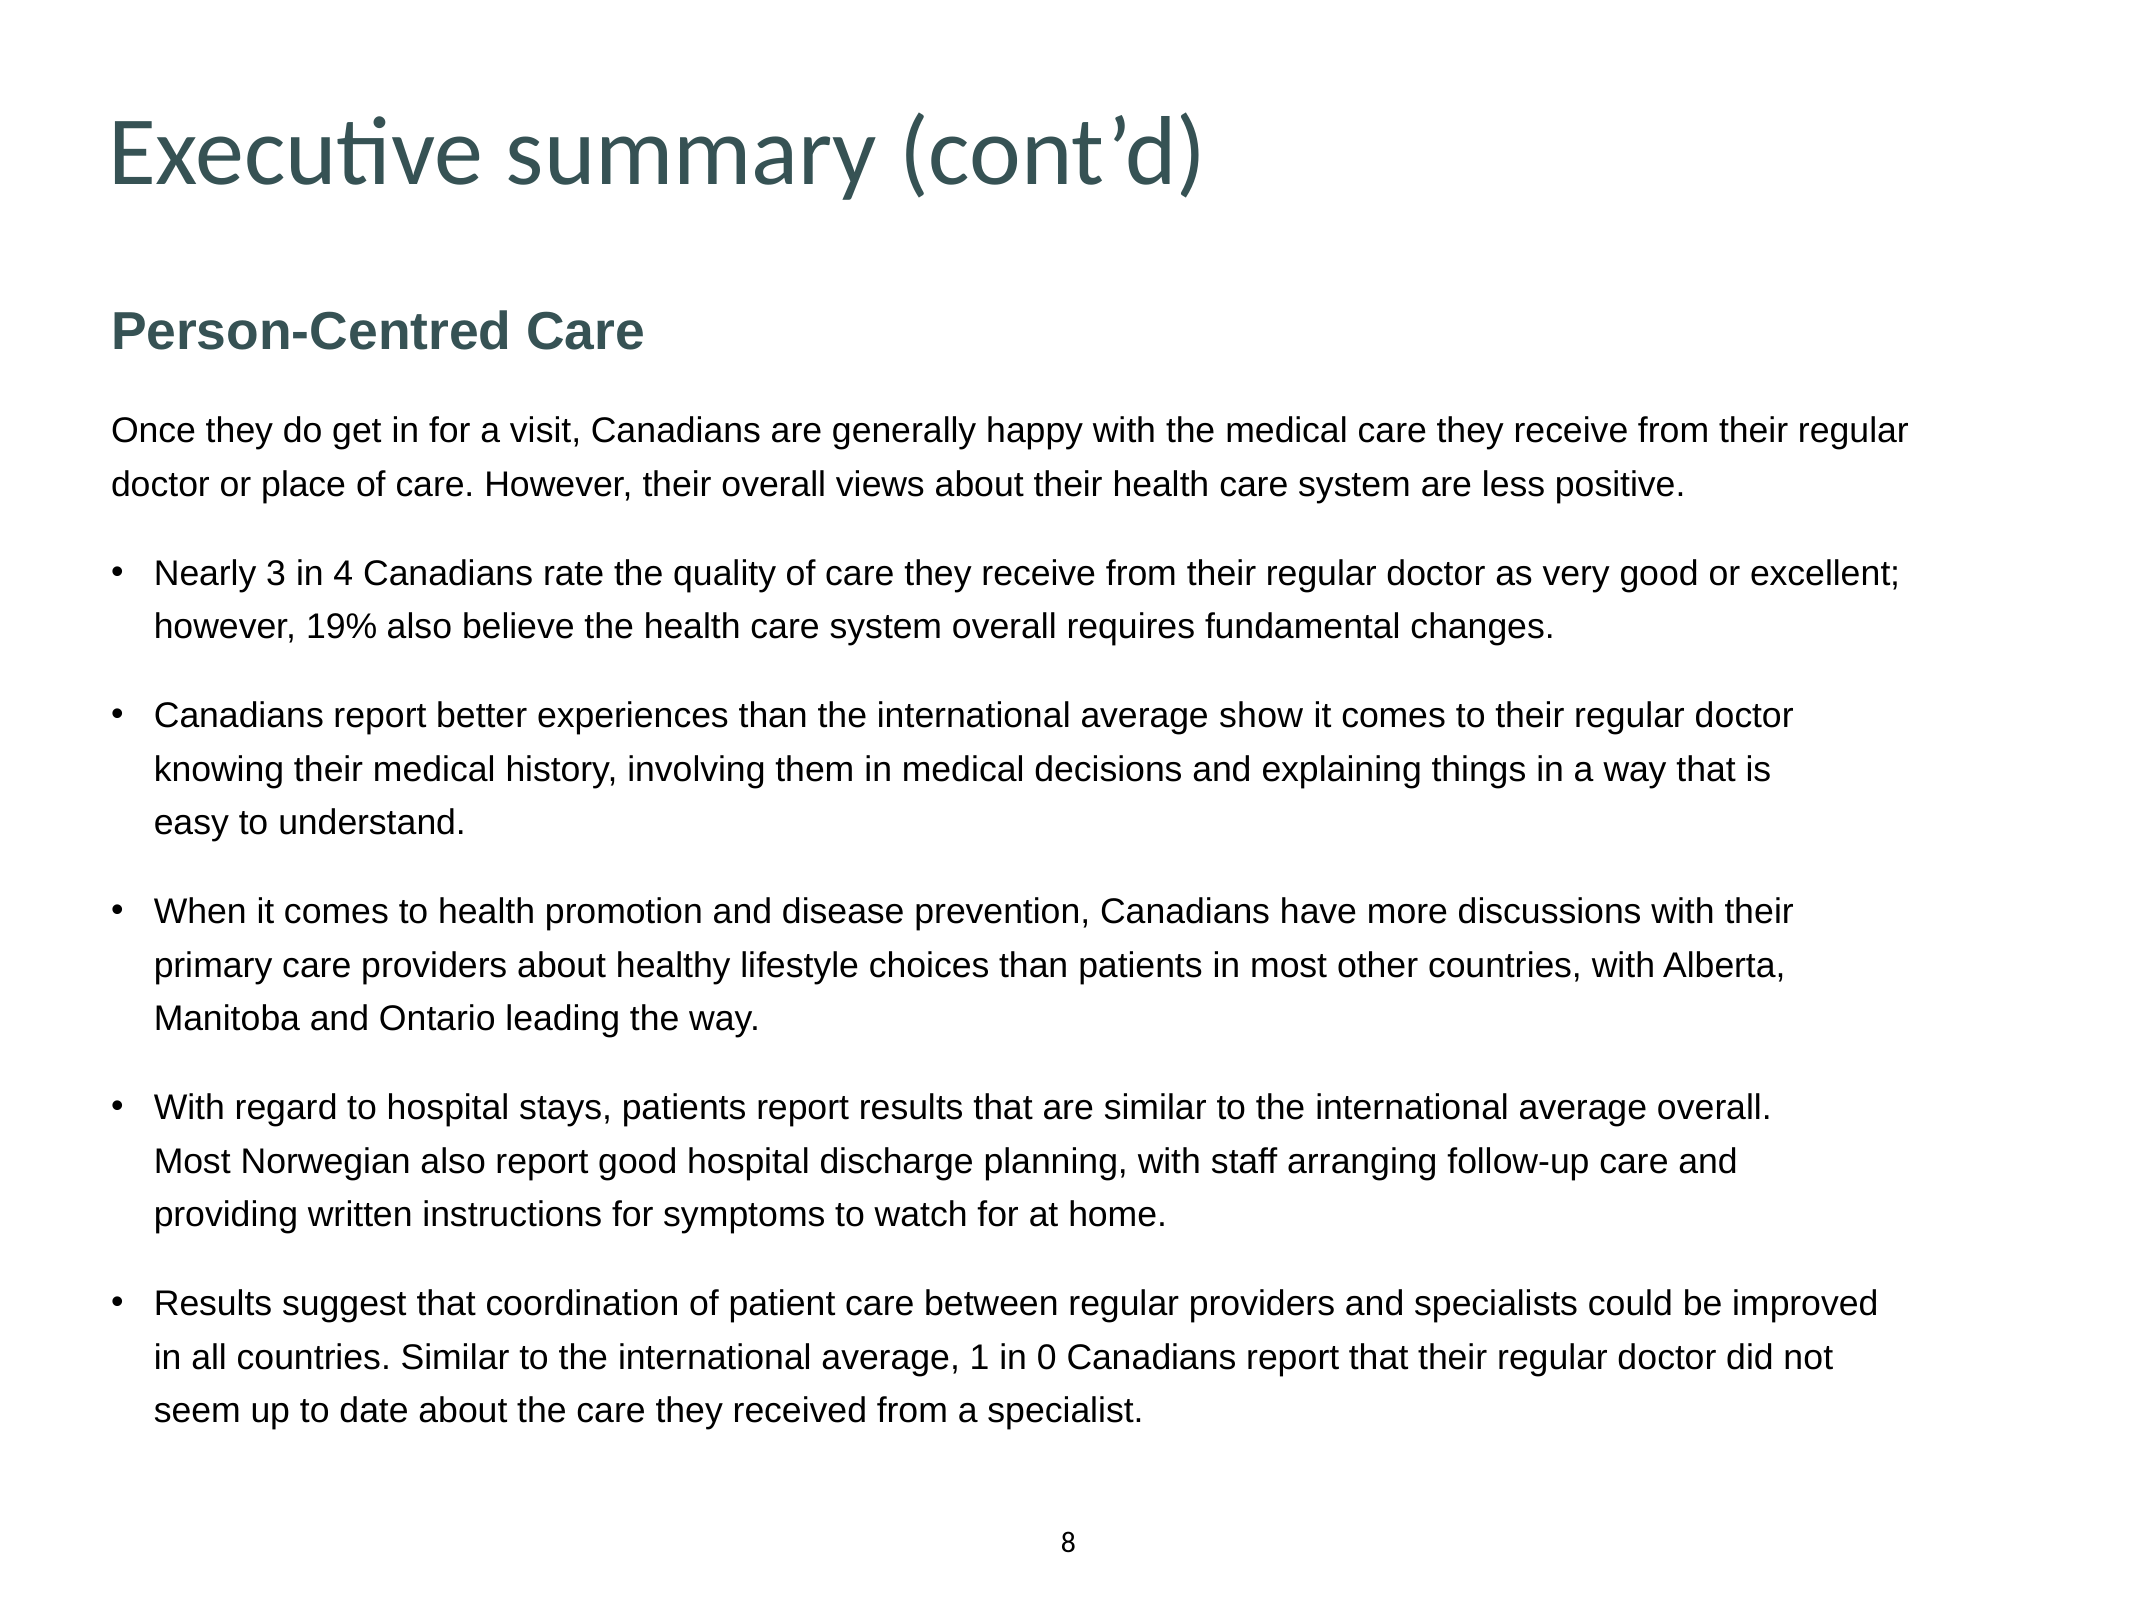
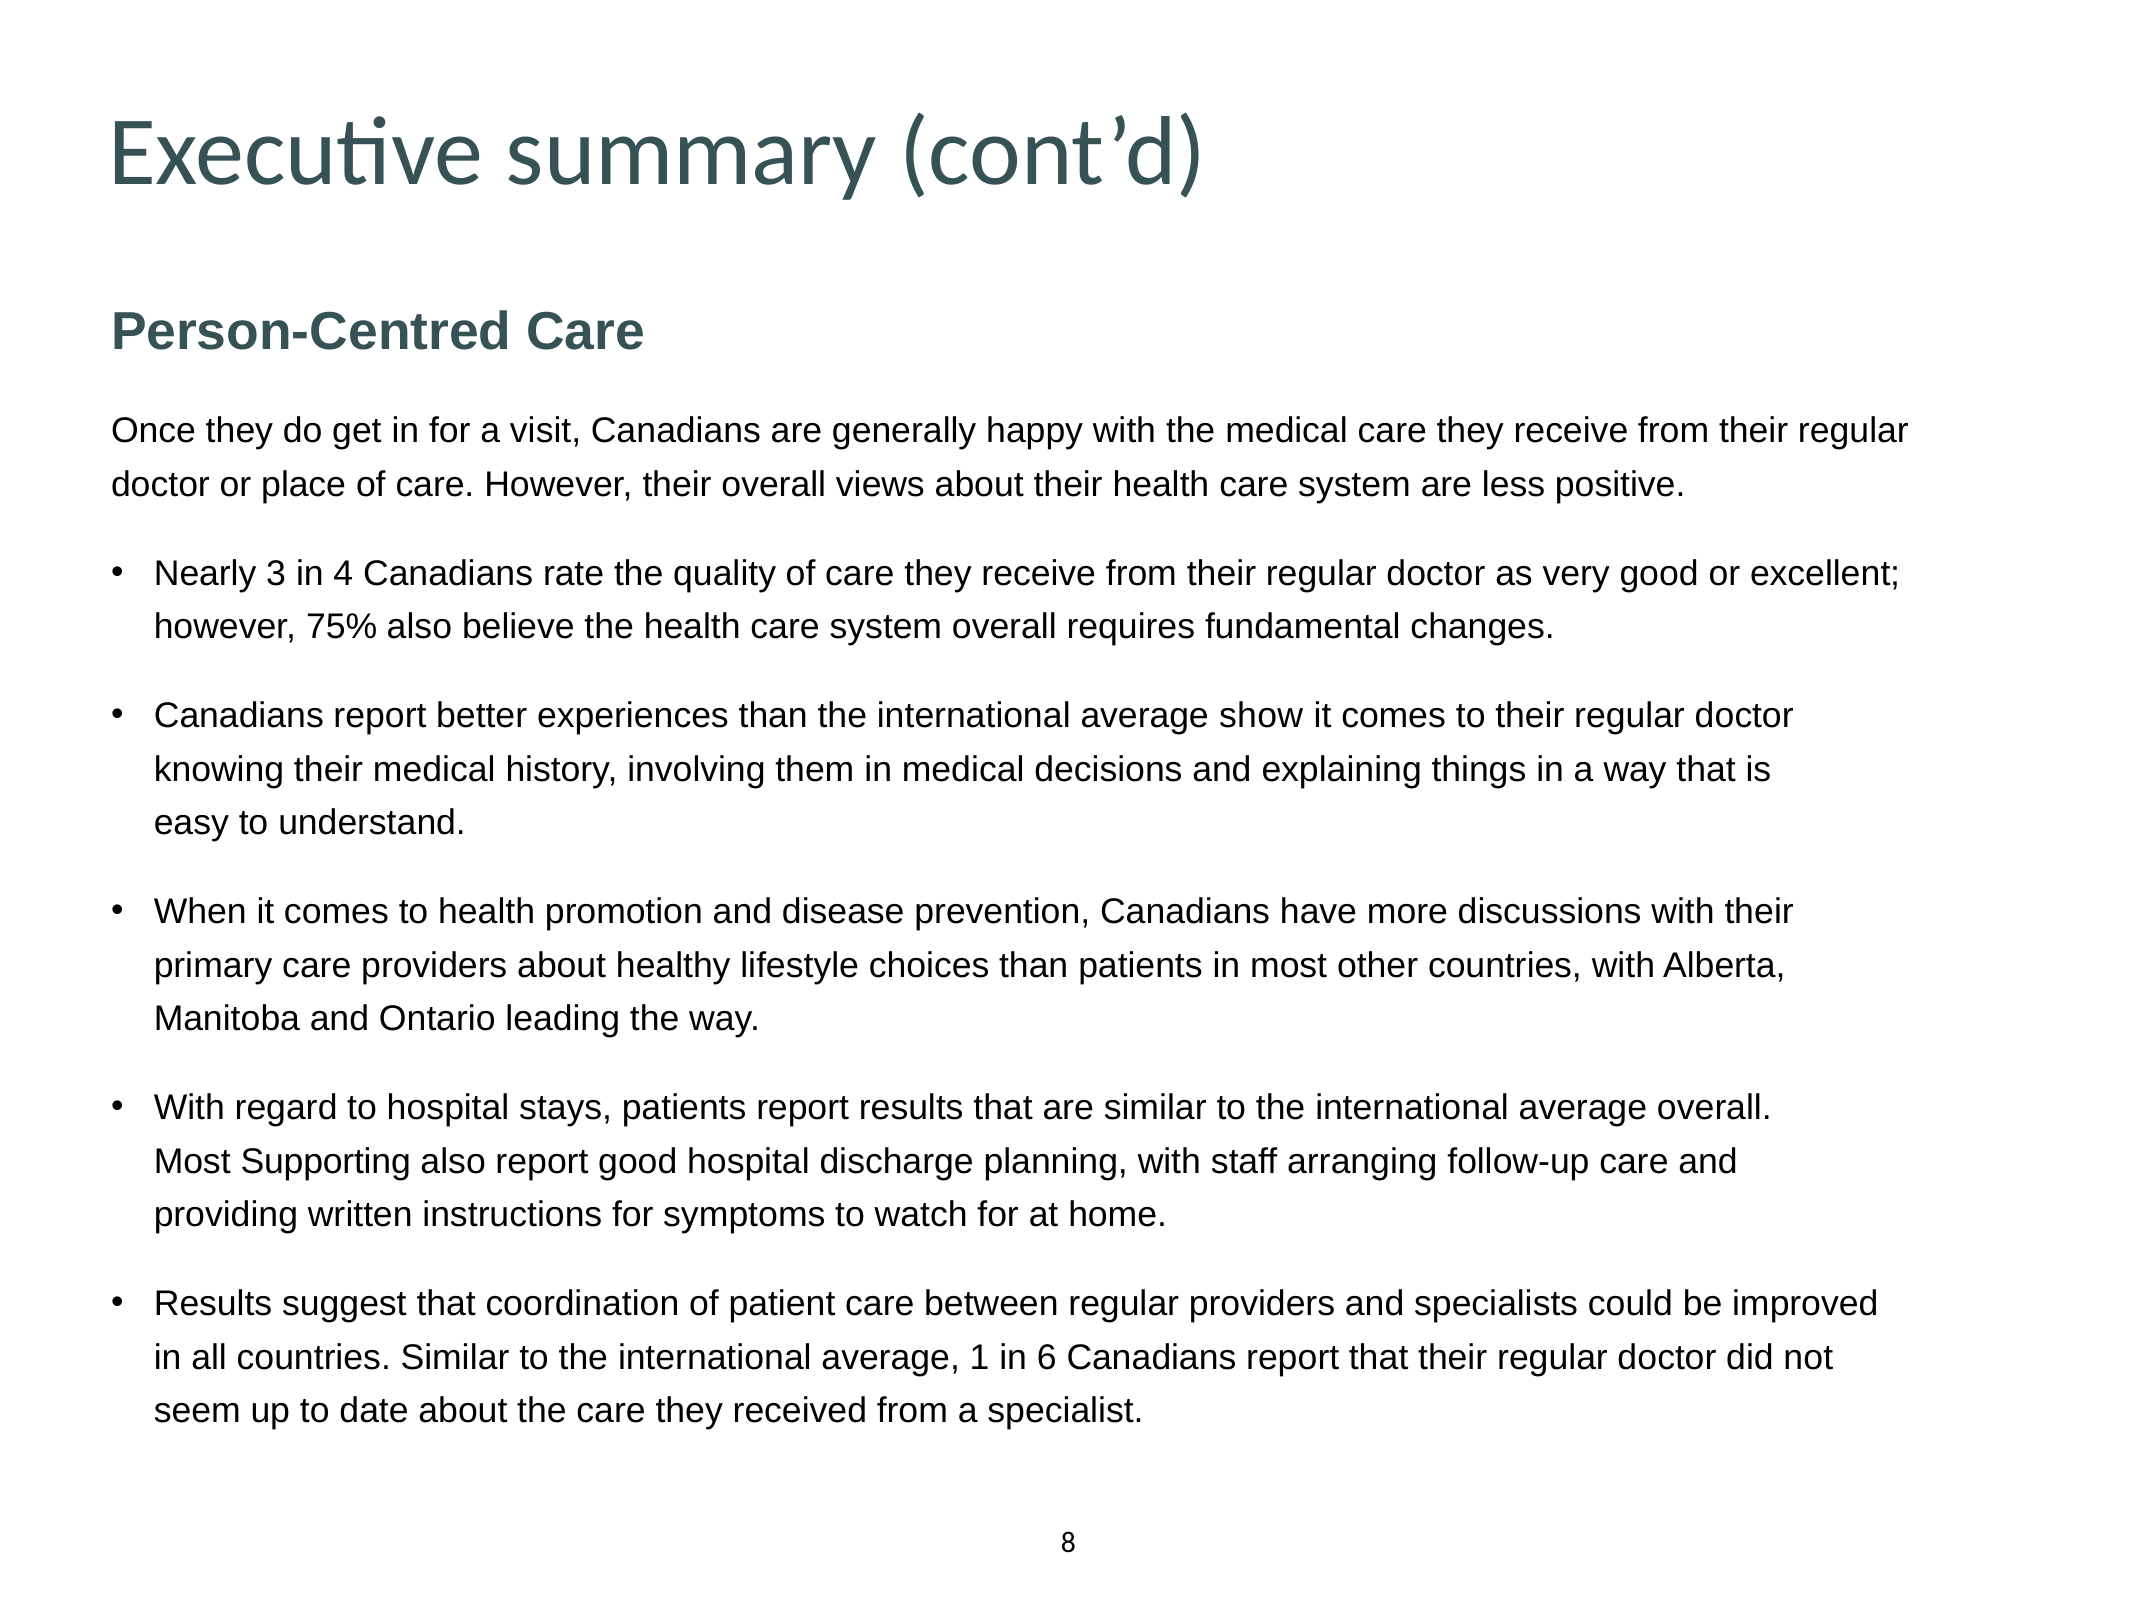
19%: 19% -> 75% (342, 627)
Norwegian: Norwegian -> Supporting (326, 1161)
0: 0 -> 6 (1047, 1357)
